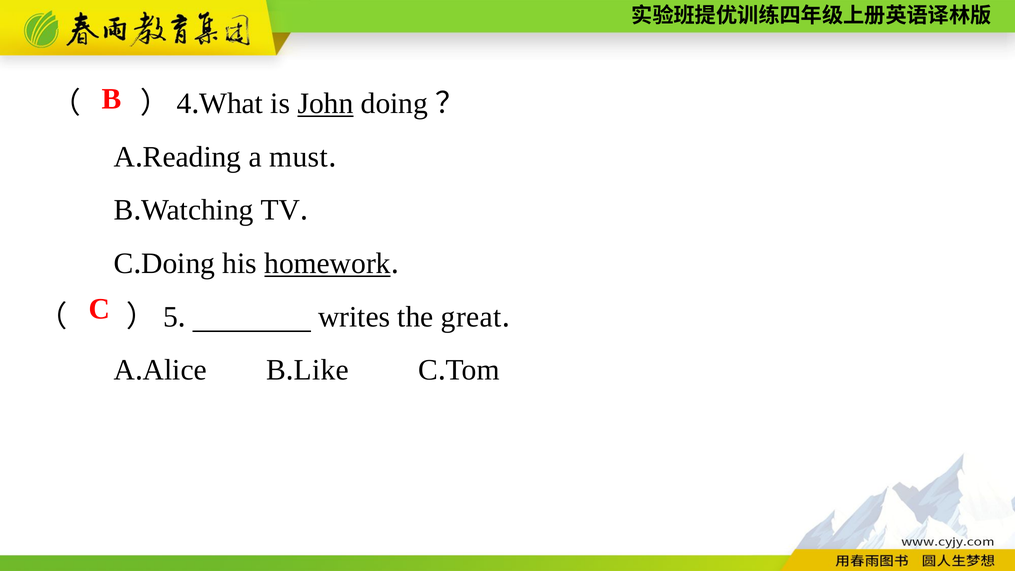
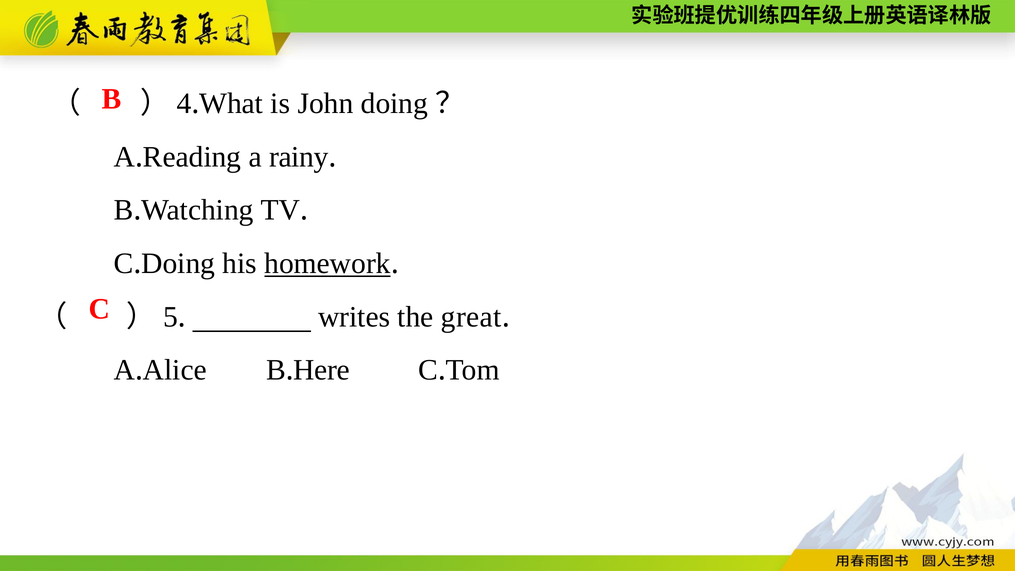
John underline: present -> none (326, 104)
must: must -> rainy (299, 157)
Like: Like -> Here (322, 370)
